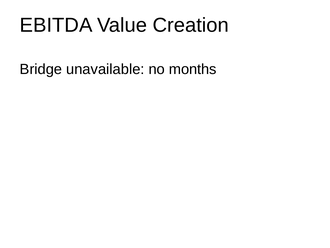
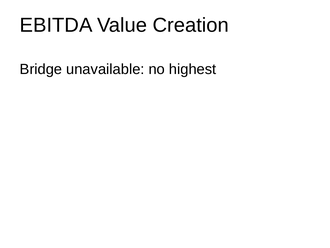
months: months -> highest (193, 69)
